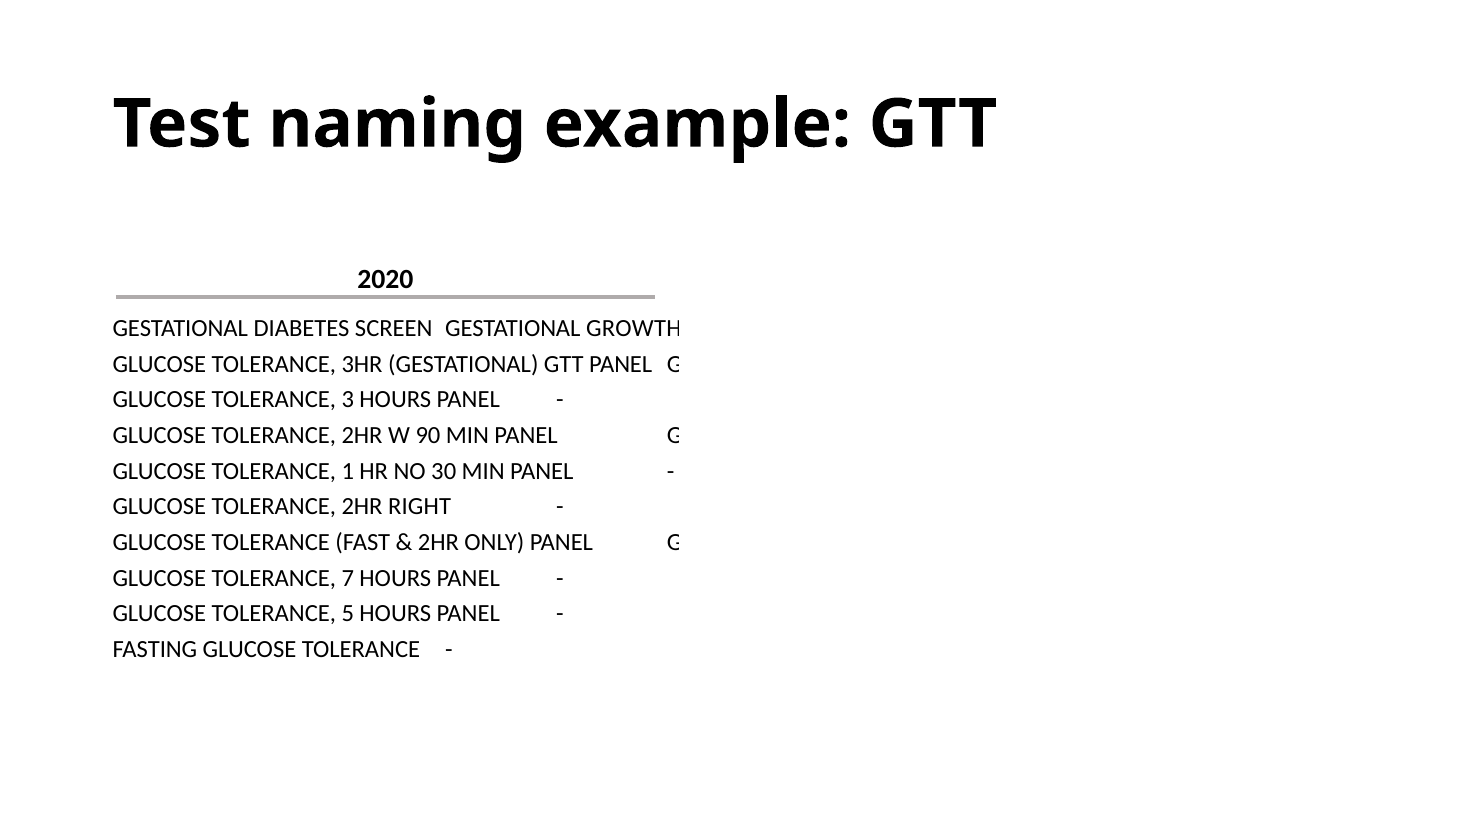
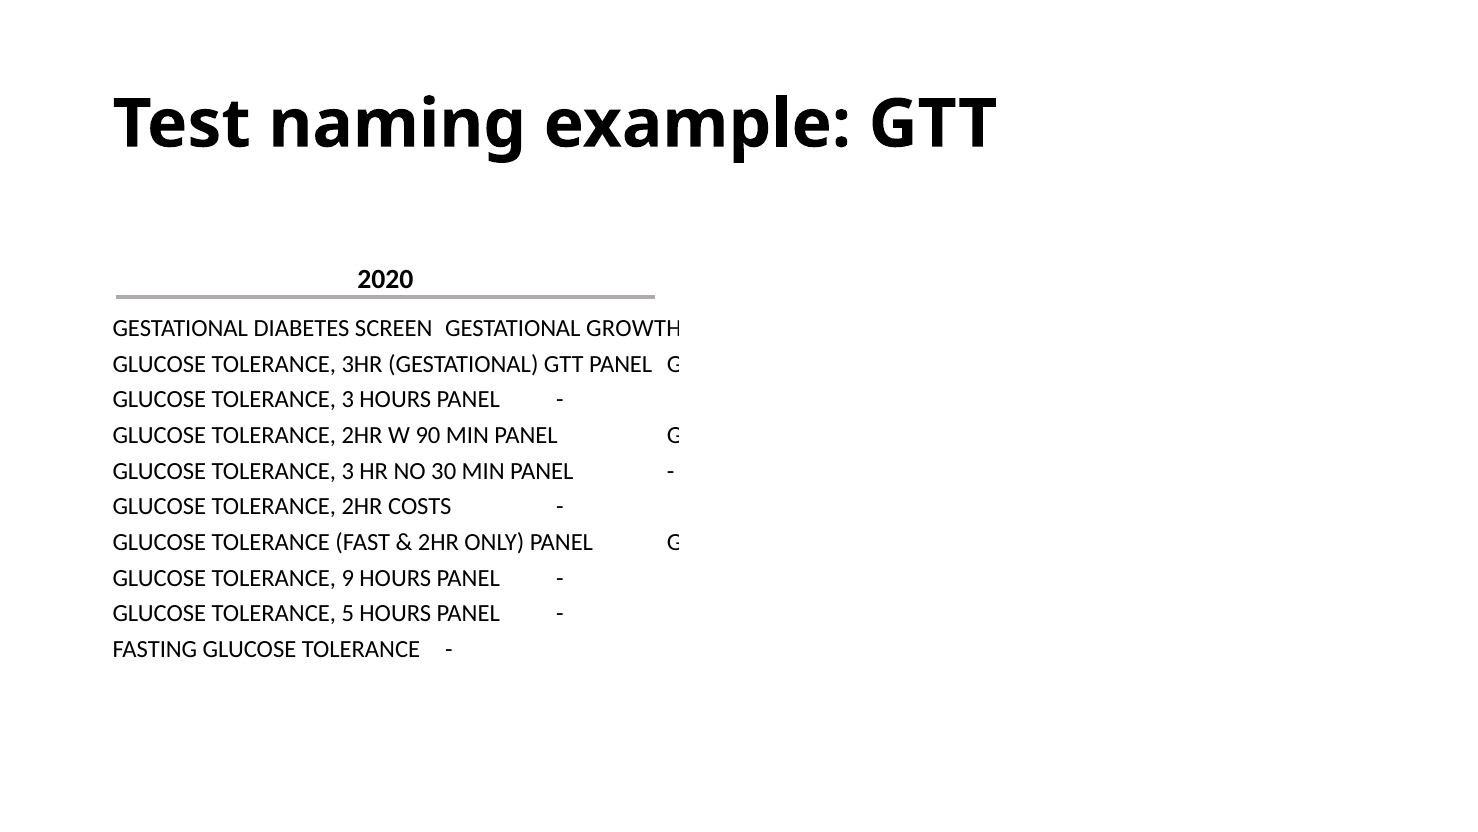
1: 1 -> 3 (348, 471)
RIGHT: RIGHT -> COSTS (420, 506)
7: 7 -> 9 (348, 578)
